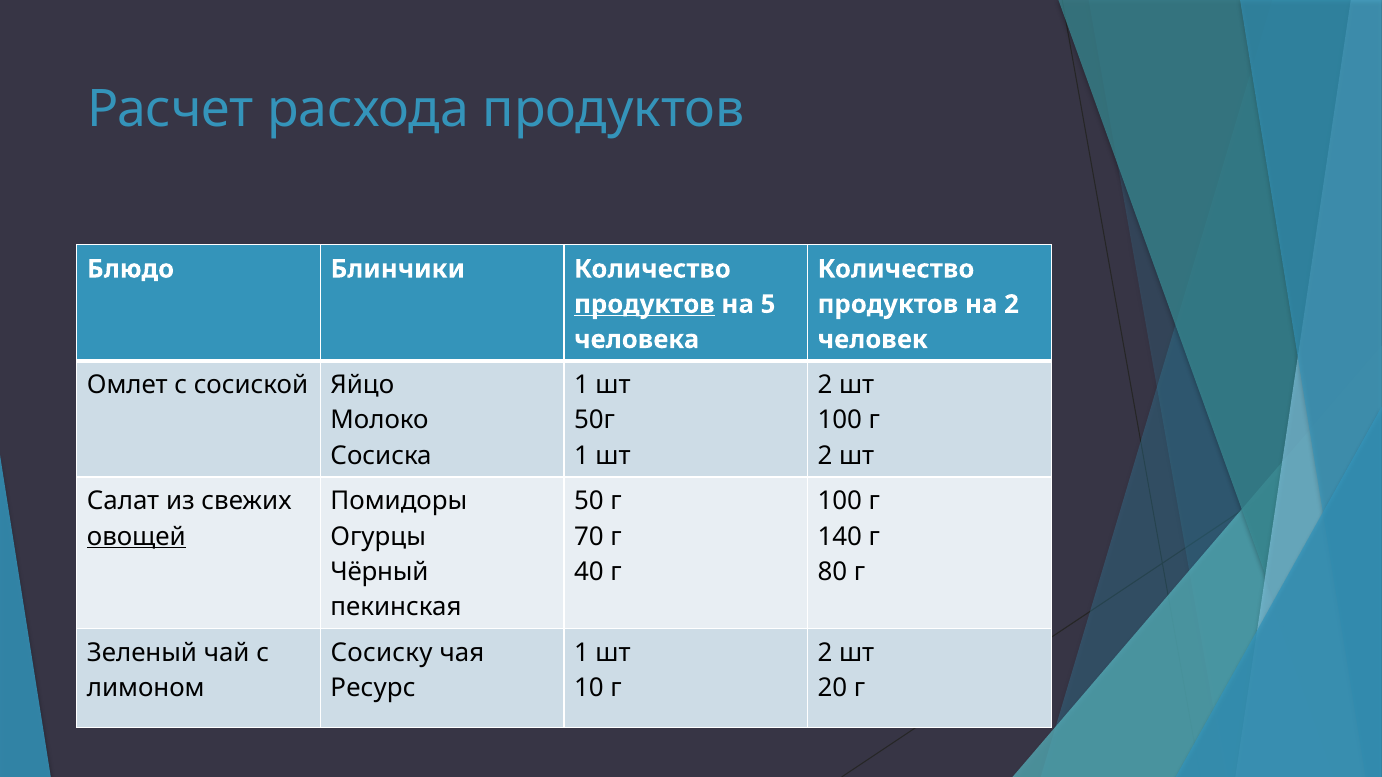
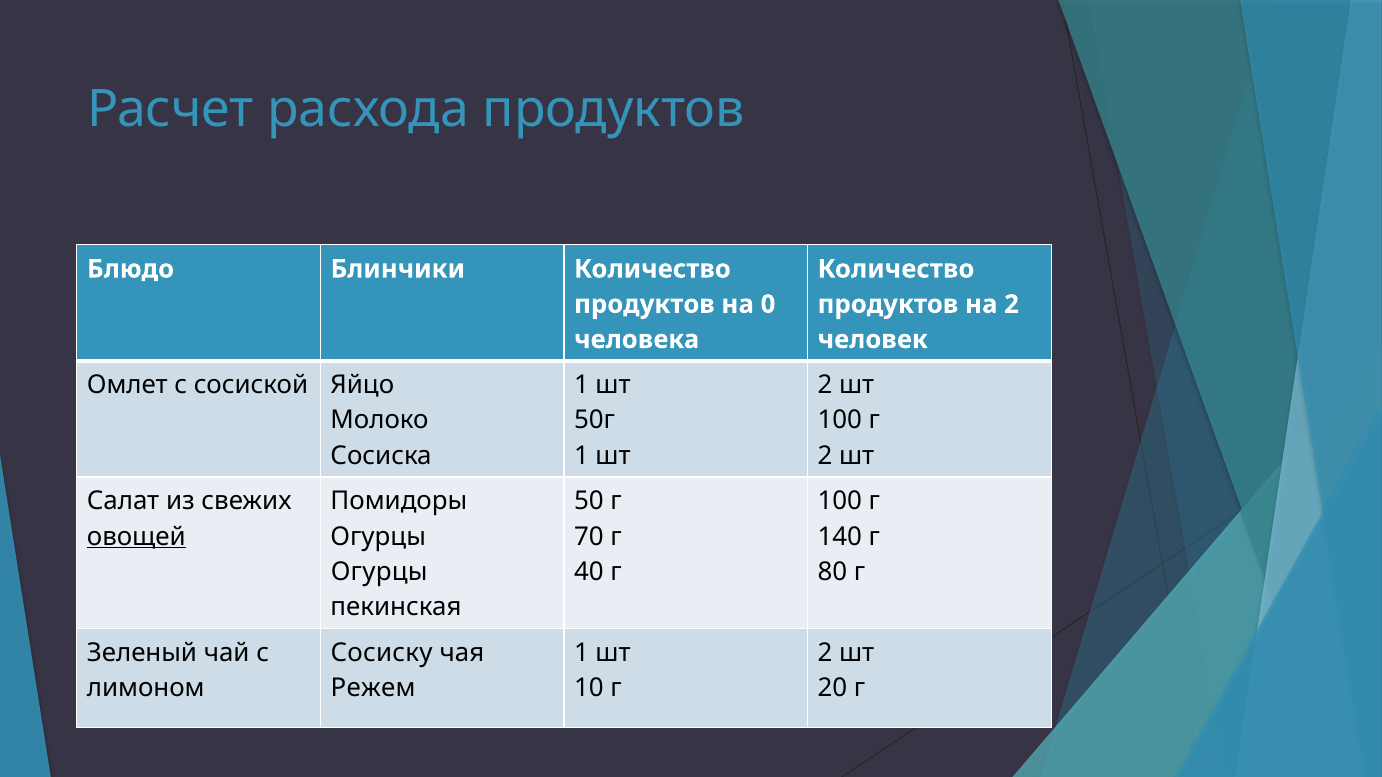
продуктов underline: present -> none (644, 304)
5: 5 -> 0 (768, 304)
Чёрный: Чёрный -> Огурцы (379, 572)
Ресурс: Ресурс -> Режем (373, 688)
